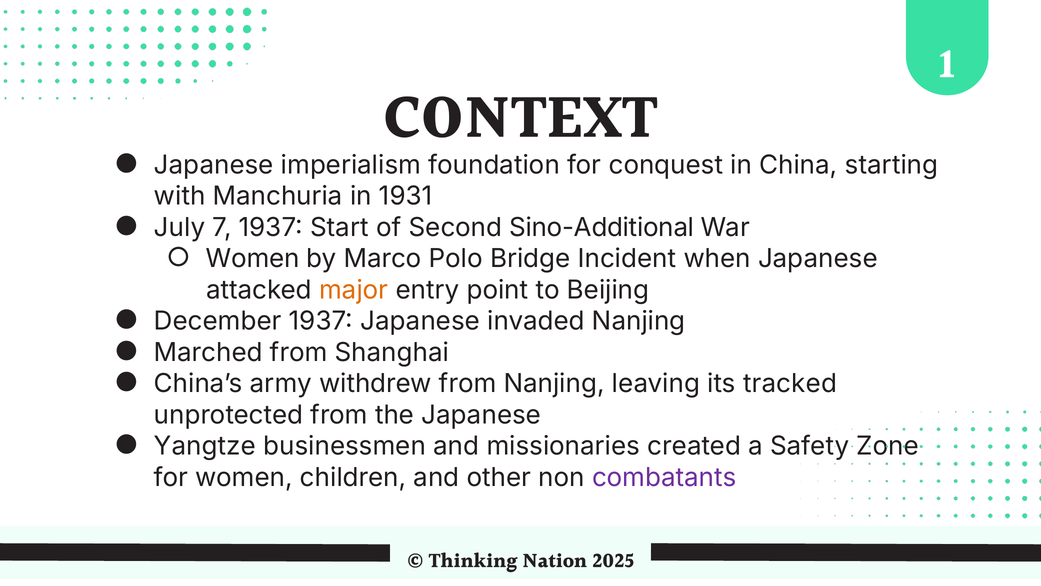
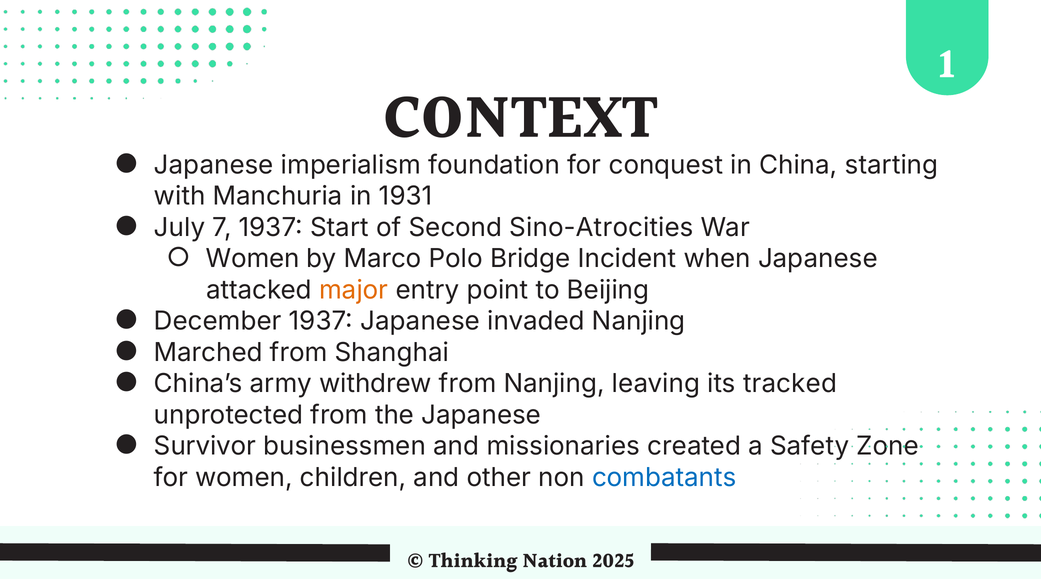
Sino-Additional: Sino-Additional -> Sino-Atrocities (602, 227)
Yangtze: Yangtze -> Survivor (205, 446)
combatants colour: purple -> blue (664, 477)
